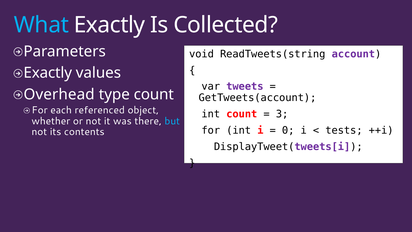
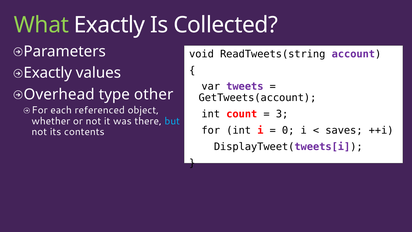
What colour: light blue -> light green (41, 25)
type count: count -> other (154, 94)
tests: tests -> saves (344, 130)
